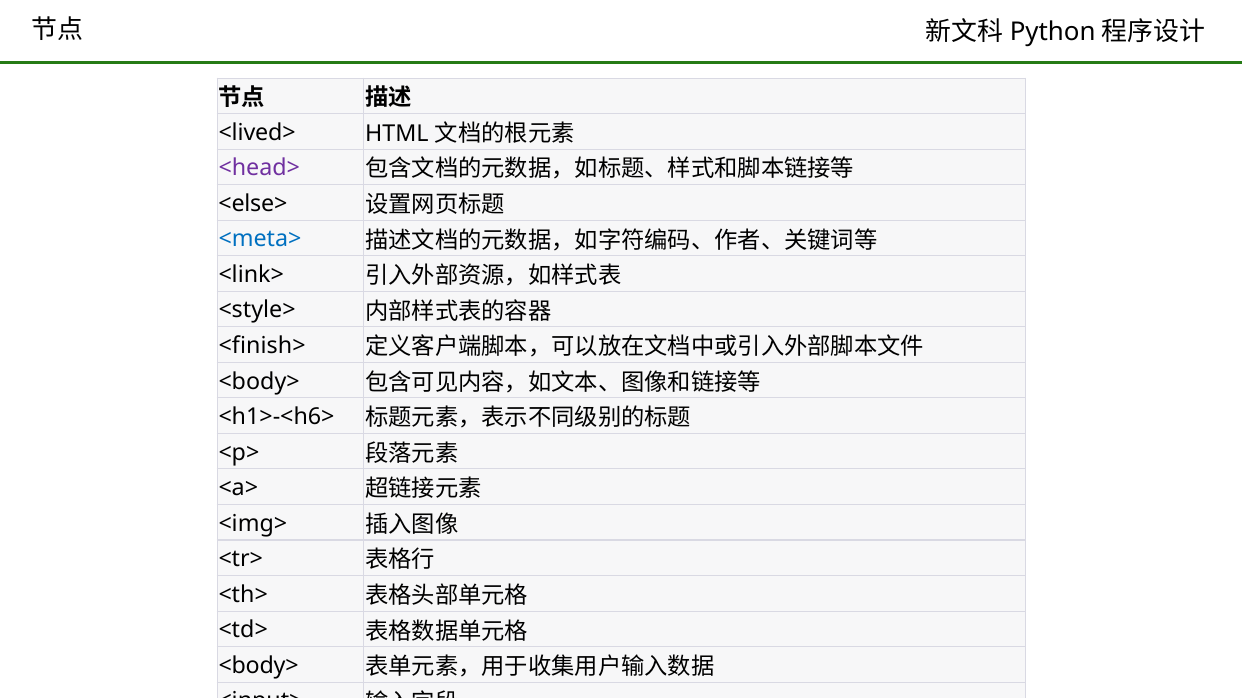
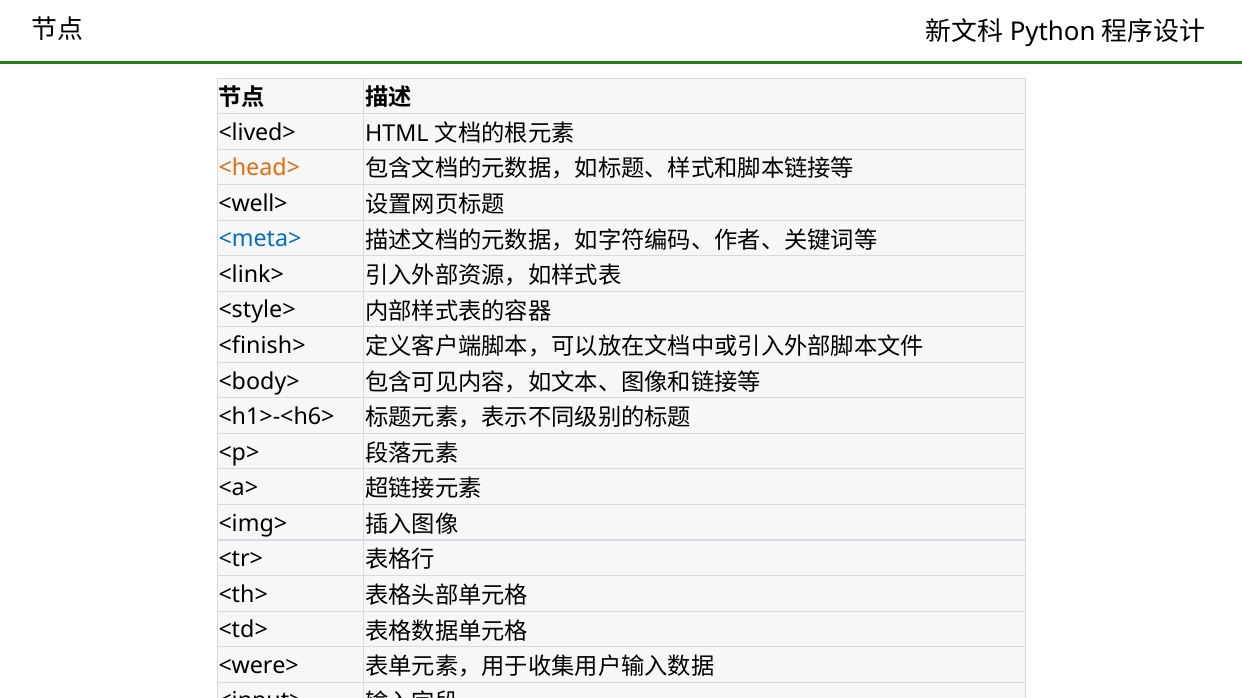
<head> colour: purple -> orange (259, 168)
<else>: <else> -> <well> (253, 204)
<body>: <body> -> <were> (259, 666)
